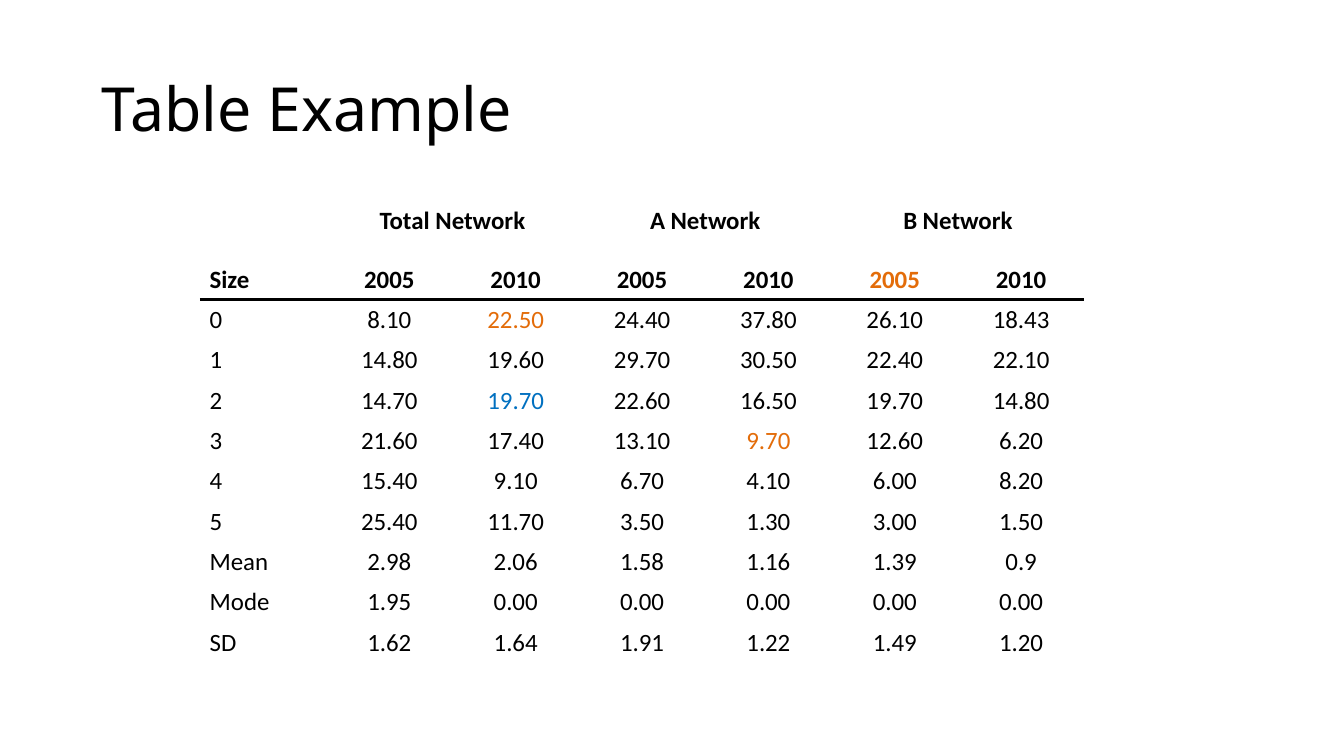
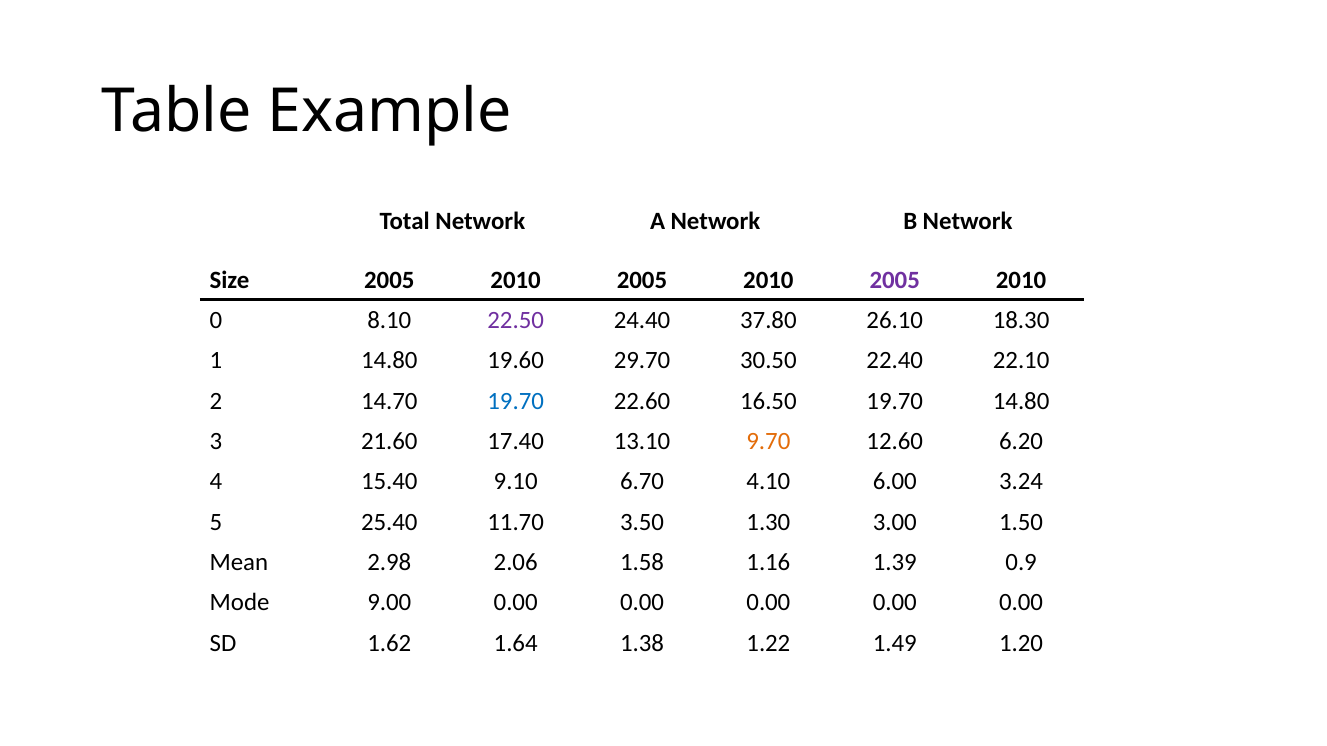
2005 colour: orange -> purple (895, 280)
22.50 colour: orange -> purple (516, 320)
18.43: 18.43 -> 18.30 (1021, 320)
8.20: 8.20 -> 3.24 (1021, 482)
1.95: 1.95 -> 9.00 (389, 603)
1.91: 1.91 -> 1.38 (642, 643)
